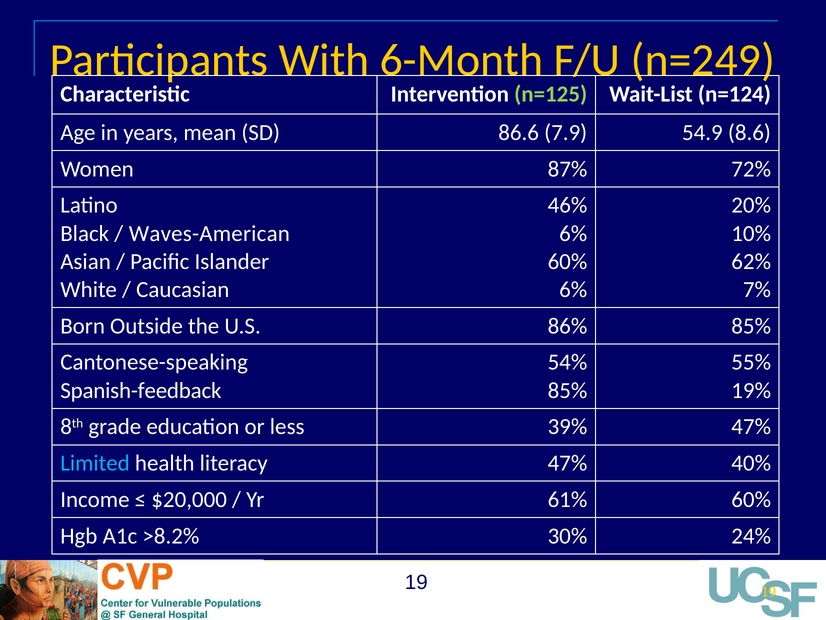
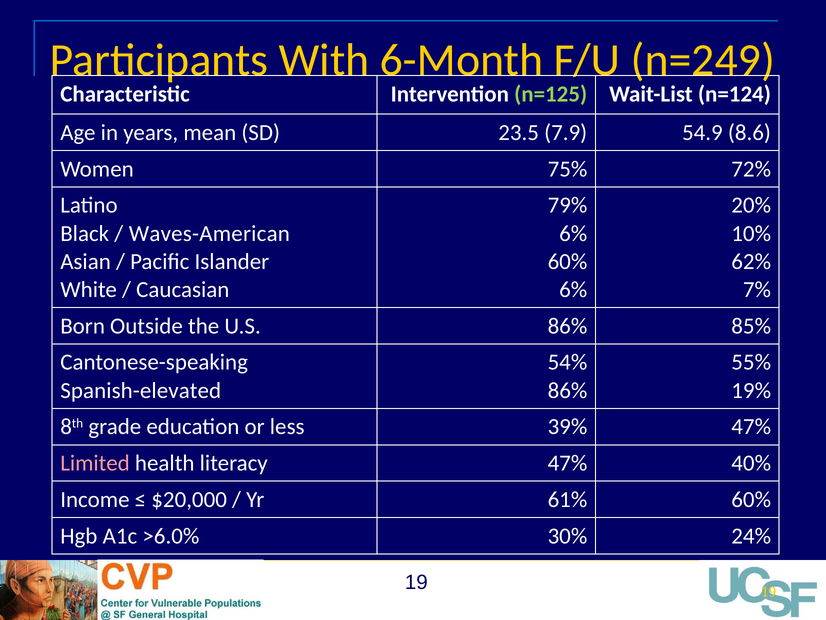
86.6: 86.6 -> 23.5 (519, 133)
87%: 87% -> 75% (567, 169)
46%: 46% -> 79% (567, 205)
Spanish-feedback: Spanish-feedback -> Spanish-elevated (141, 390)
85%: 85% -> 86% (567, 390)
Limited colour: light blue -> pink (95, 463)
>8.2%: >8.2% -> >6.0% (171, 536)
